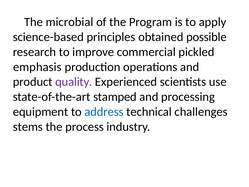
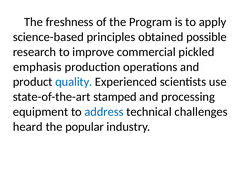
microbial: microbial -> freshness (70, 22)
quality colour: purple -> blue (74, 82)
stems: stems -> heard (28, 127)
process: process -> popular (85, 127)
